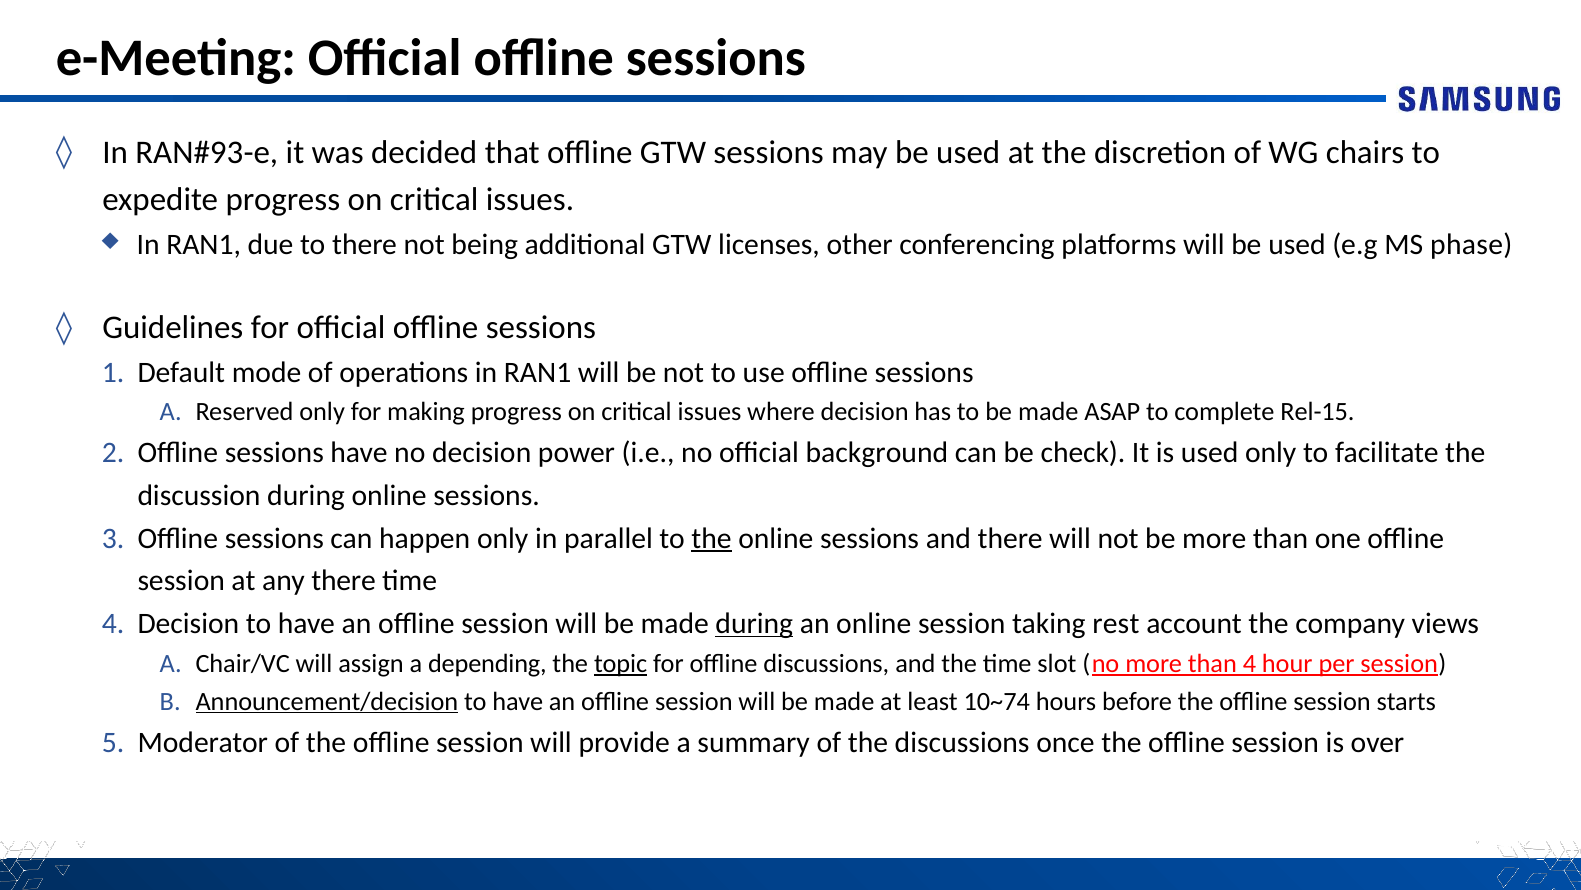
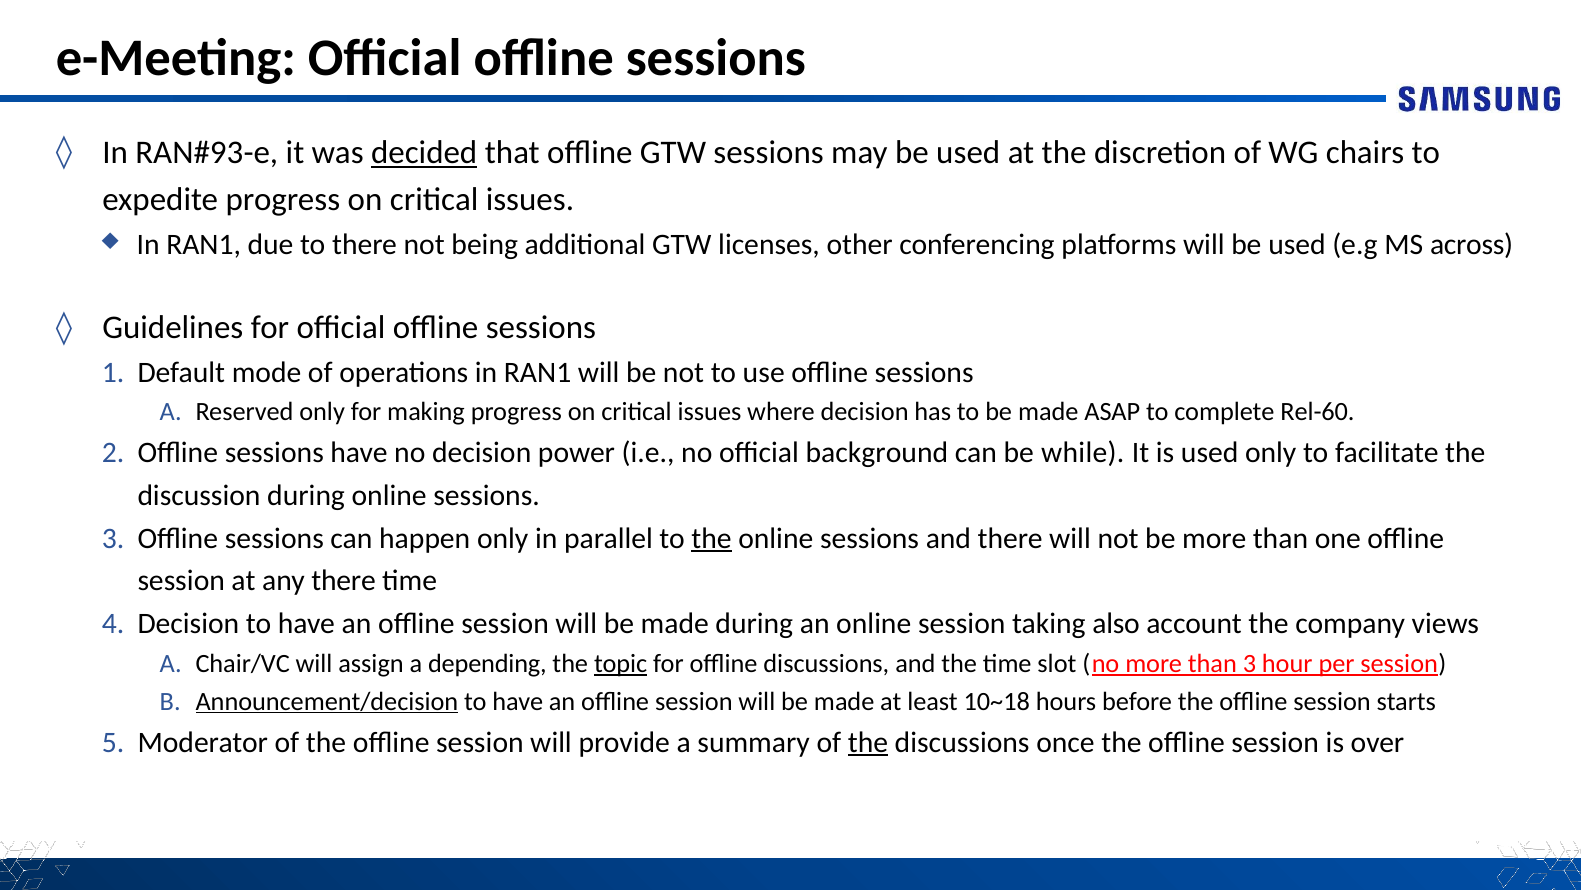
decided underline: none -> present (424, 152)
phase: phase -> across (1472, 244)
Rel-15: Rel-15 -> Rel-60 (1317, 412)
check: check -> while (1083, 453)
during underline: present -> none (754, 623)
rest: rest -> also (1116, 623)
than 4: 4 -> 3 (1249, 663)
10~74: 10~74 -> 10~18 (997, 701)
the underline: none -> present (868, 742)
